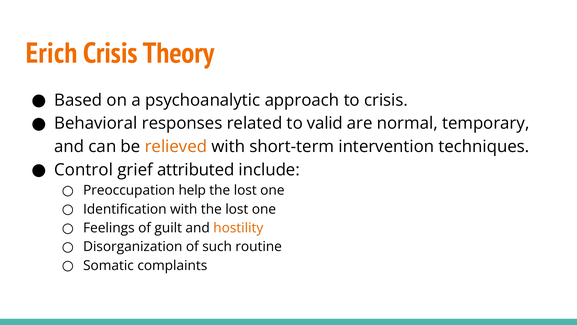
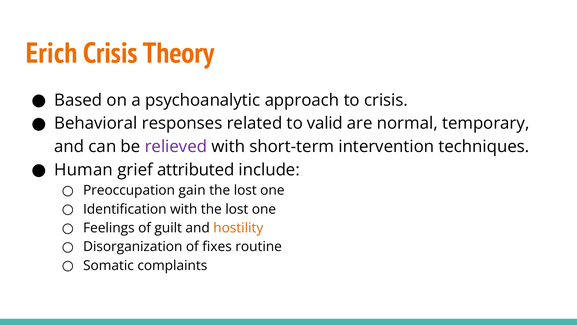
relieved colour: orange -> purple (176, 146)
Control: Control -> Human (84, 170)
help: help -> gain (192, 190)
such: such -> fixes (217, 246)
